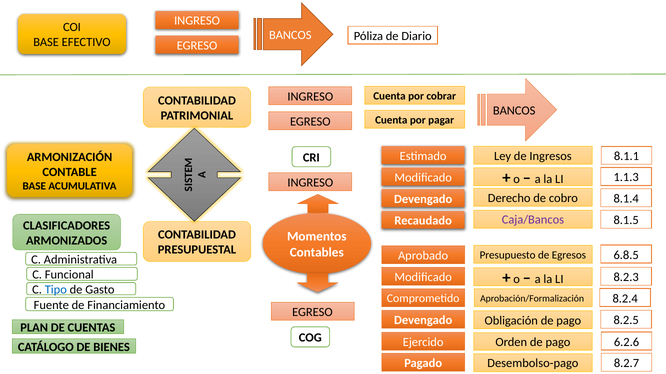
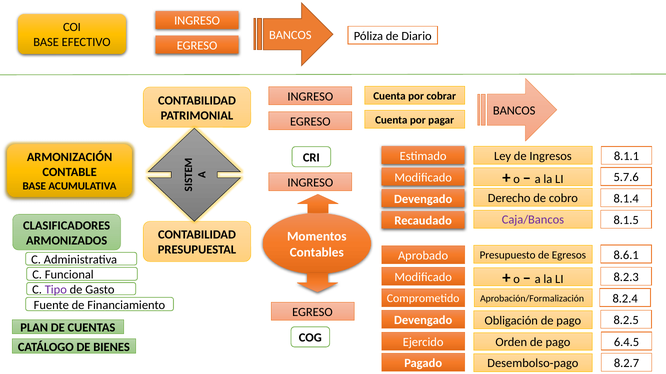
1.1.3: 1.1.3 -> 5.7.6 (626, 178)
6.8.5: 6.8.5 -> 8.6.1 (626, 255)
Tipo colour: blue -> purple (56, 290)
6.2.6: 6.2.6 -> 6.4.5 (626, 342)
